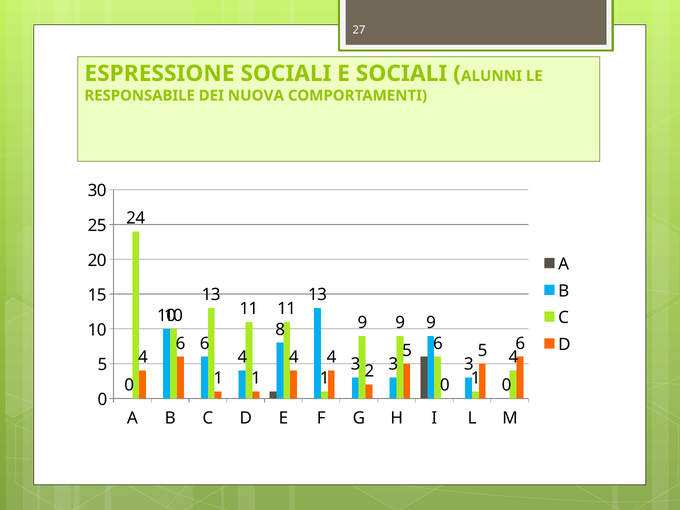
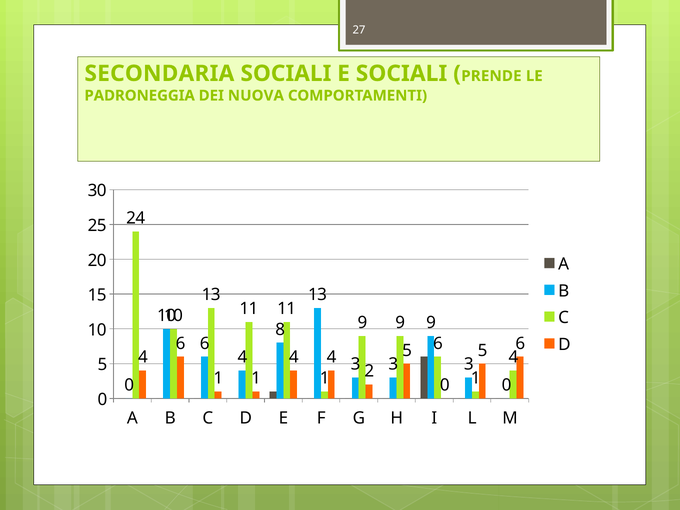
ESPRESSIONE: ESPRESSIONE -> SECONDARIA (159, 73)
ALUNNI: ALUNNI -> PRENDE (491, 76)
RESPONSABILE: RESPONSABILE -> PADRONEGGIA (140, 96)
